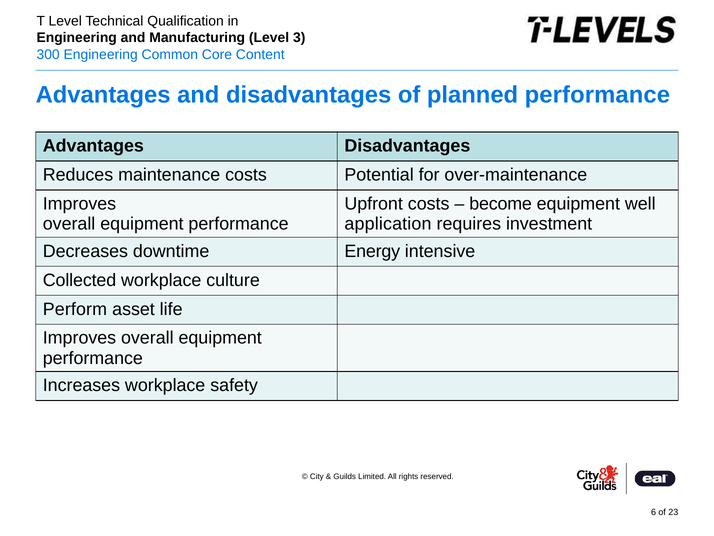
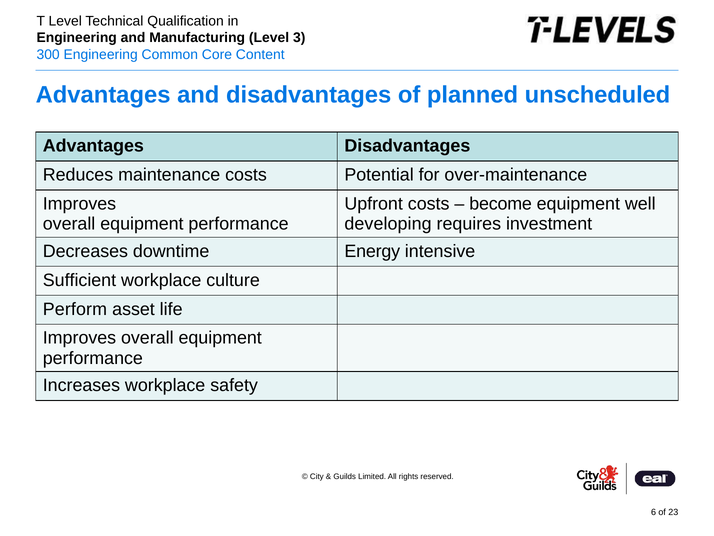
planned performance: performance -> unscheduled (597, 95)
application: application -> developing (388, 224)
Collected: Collected -> Sufficient (79, 280)
